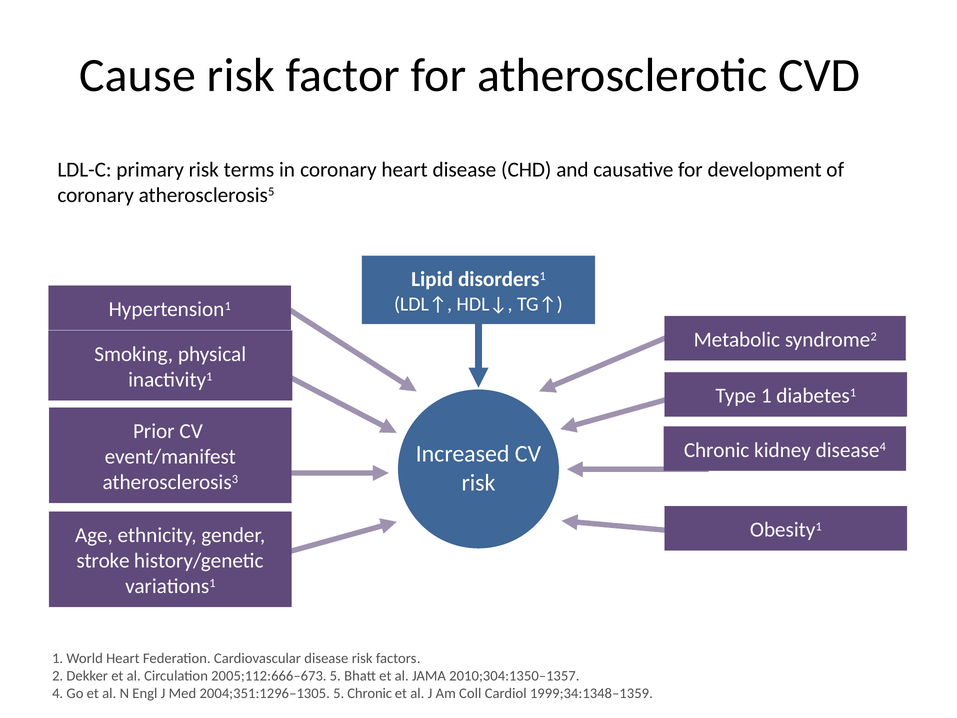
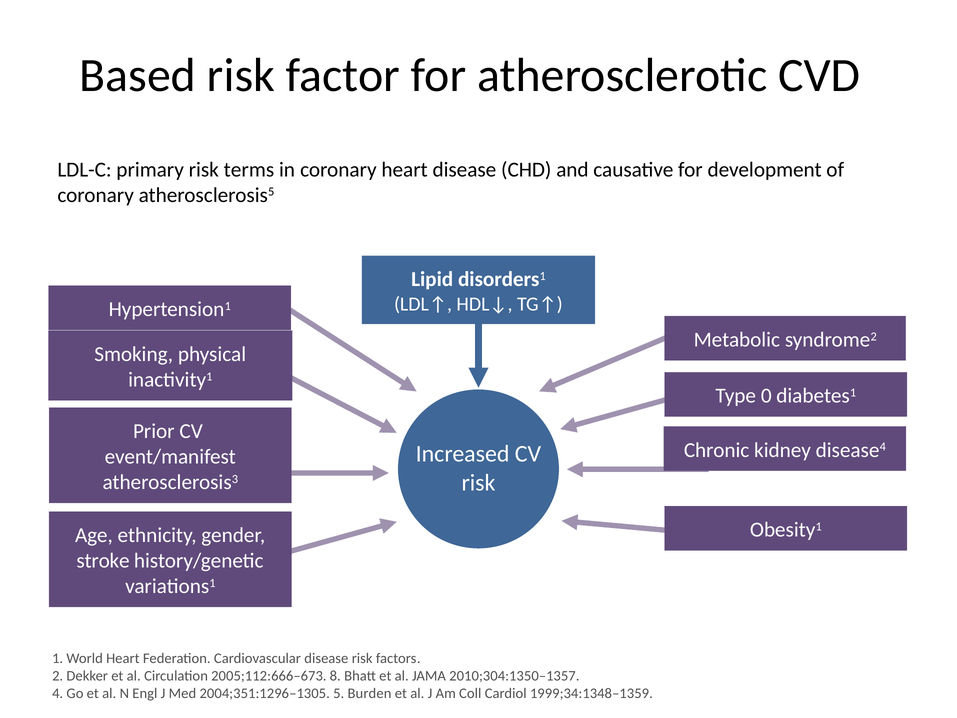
Cause: Cause -> Based (138, 75)
Type 1: 1 -> 0 (766, 396)
2005;112:666–673 5: 5 -> 8 (335, 676)
5 Chronic: Chronic -> Burden (370, 693)
